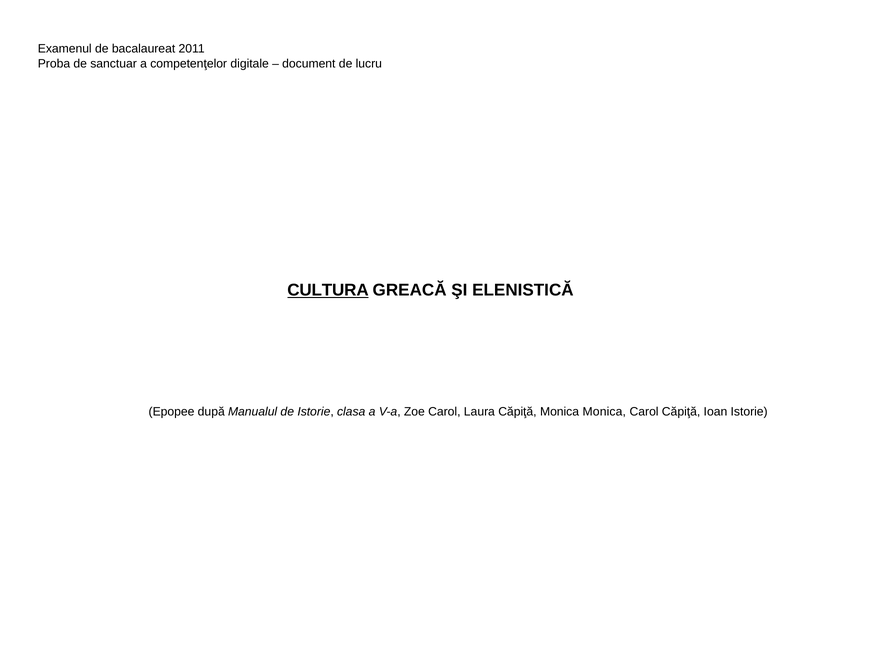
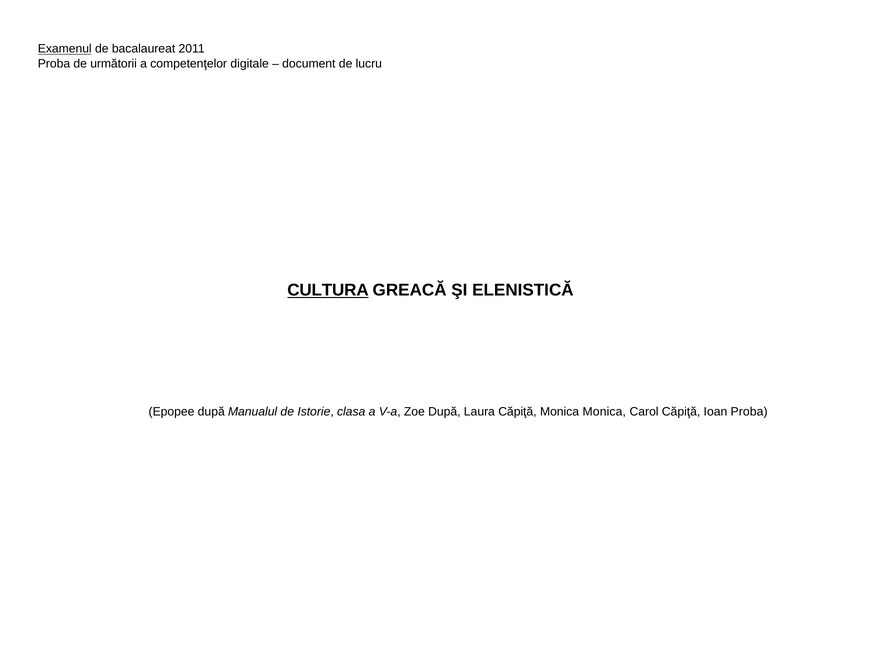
Examenul underline: none -> present (65, 49)
sanctuar: sanctuar -> următorii (114, 64)
Zoe Carol: Carol -> După (444, 412)
Ioan Istorie: Istorie -> Proba (749, 412)
